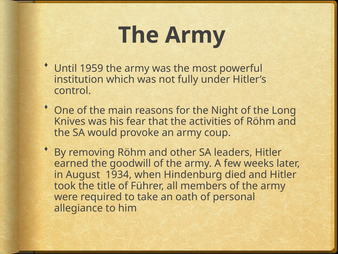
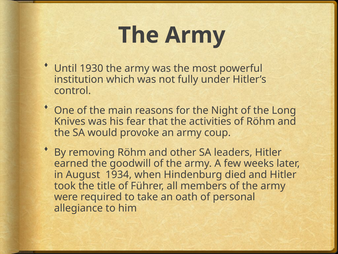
1959: 1959 -> 1930 (91, 68)
